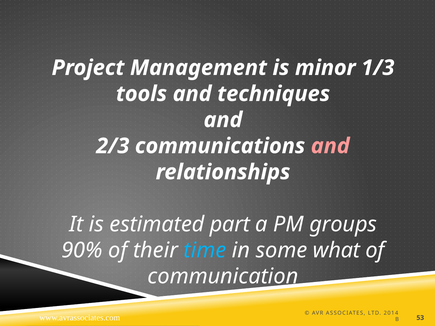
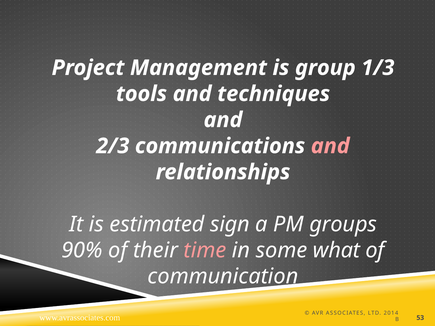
minor: minor -> group (325, 68)
part: part -> sign (230, 224)
time colour: light blue -> pink (205, 251)
